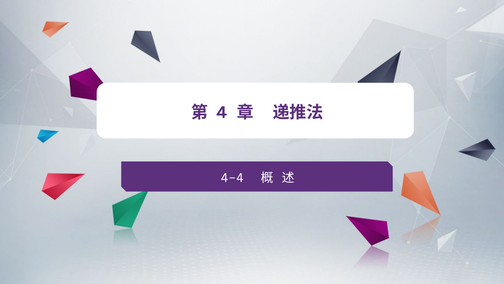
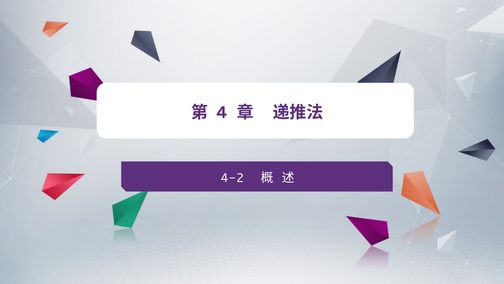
4-4: 4-4 -> 4-2 (232, 178)
